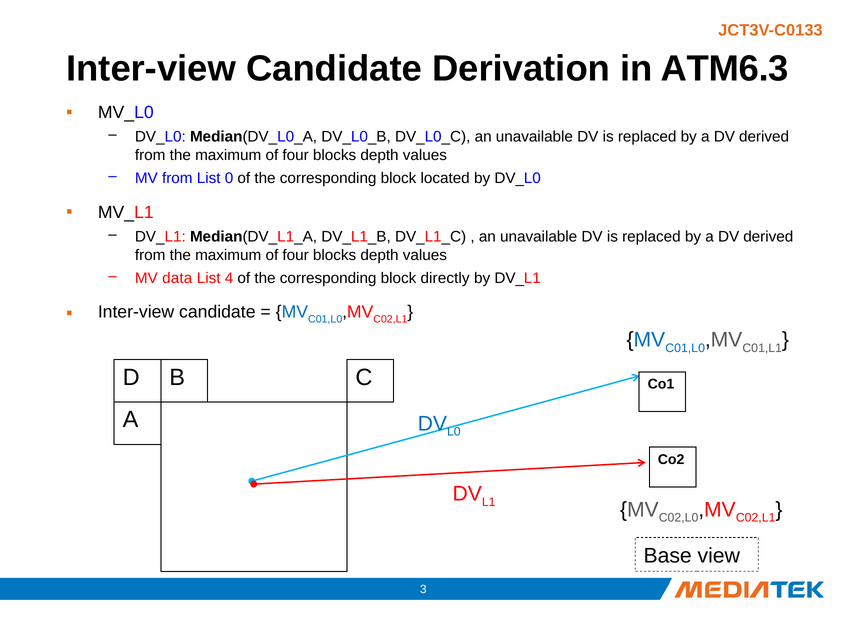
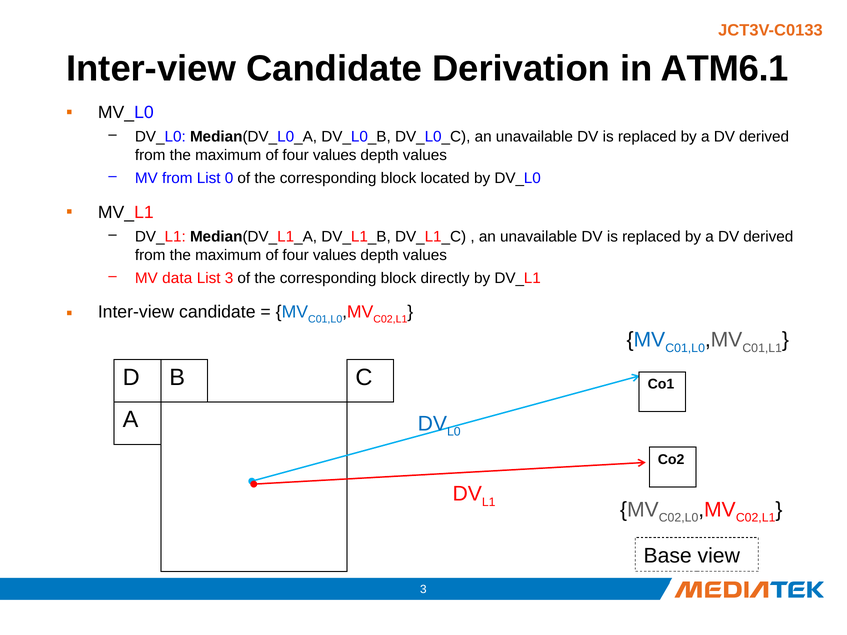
ATM6.3: ATM6.3 -> ATM6.1 (725, 69)
blocks: blocks -> values (335, 155)
blocks: blocks -> values (335, 255)
List 4: 4 -> 3 (229, 278)
